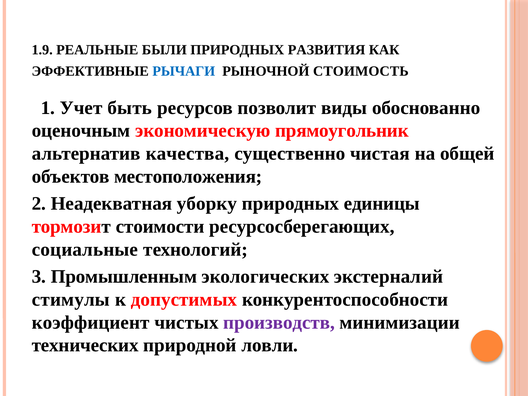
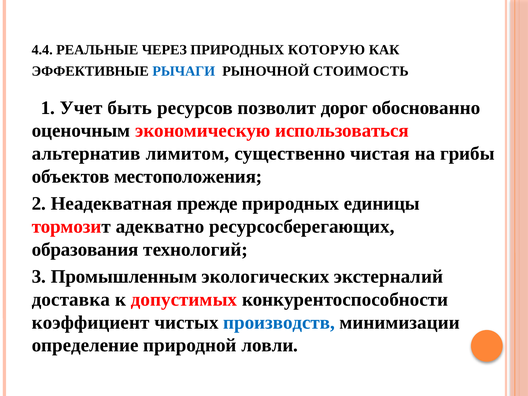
1.9: 1.9 -> 4.4 (42, 50)
БЫЛИ: БЫЛИ -> ЧЕРЕЗ (164, 50)
РАЗВИТИЯ: РАЗВИТИЯ -> КОТОРУЮ (327, 50)
виды: виды -> дорог (344, 108)
прямоугольник: прямоугольник -> использоваться (342, 131)
качества: качества -> лимитом (187, 154)
общей: общей -> грибы (467, 154)
уборку: уборку -> прежде (207, 204)
стоимости: стоимости -> адекватно (160, 227)
социальные: социальные -> образования (85, 249)
стимулы: стимулы -> доставка (71, 300)
производств colour: purple -> blue (279, 322)
технических: технических -> определение (85, 345)
